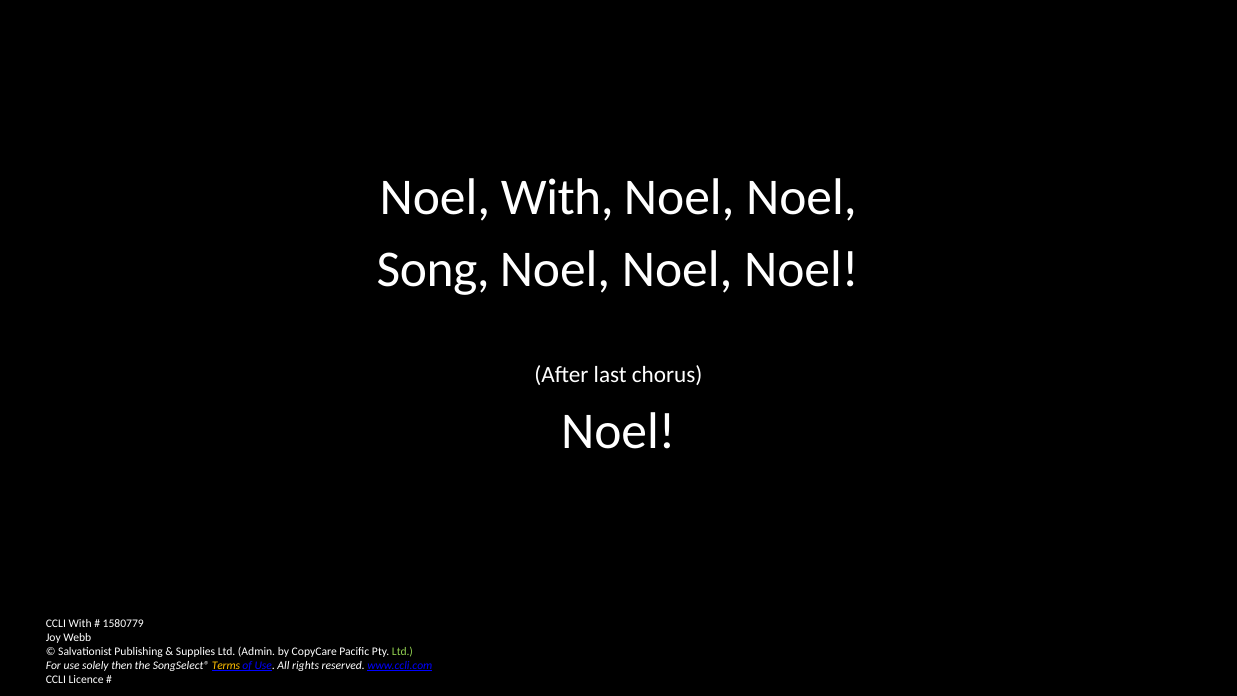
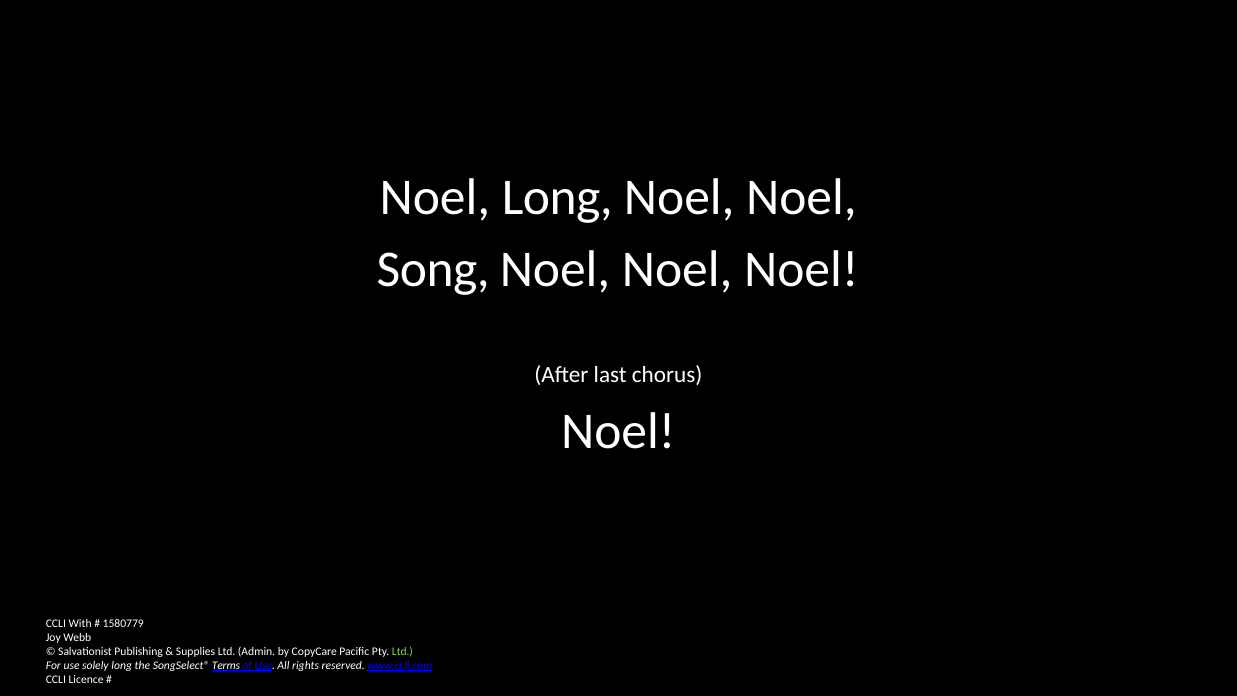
Noel With: With -> Long (557, 197)
solely then: then -> long (122, 665)
Terms colour: yellow -> white (226, 665)
